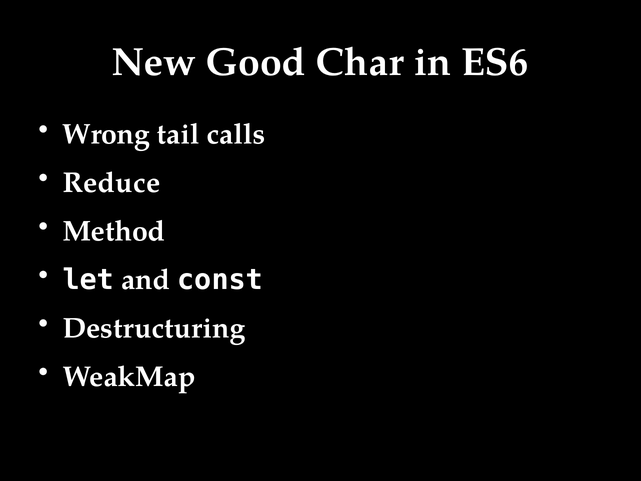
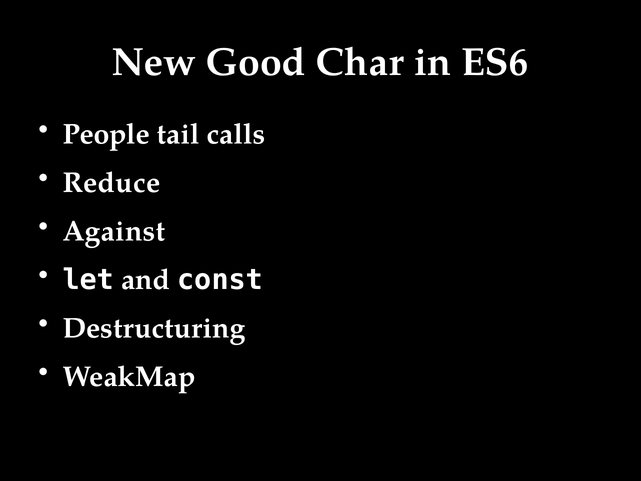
Wrong: Wrong -> People (106, 134)
Method: Method -> Against (114, 231)
